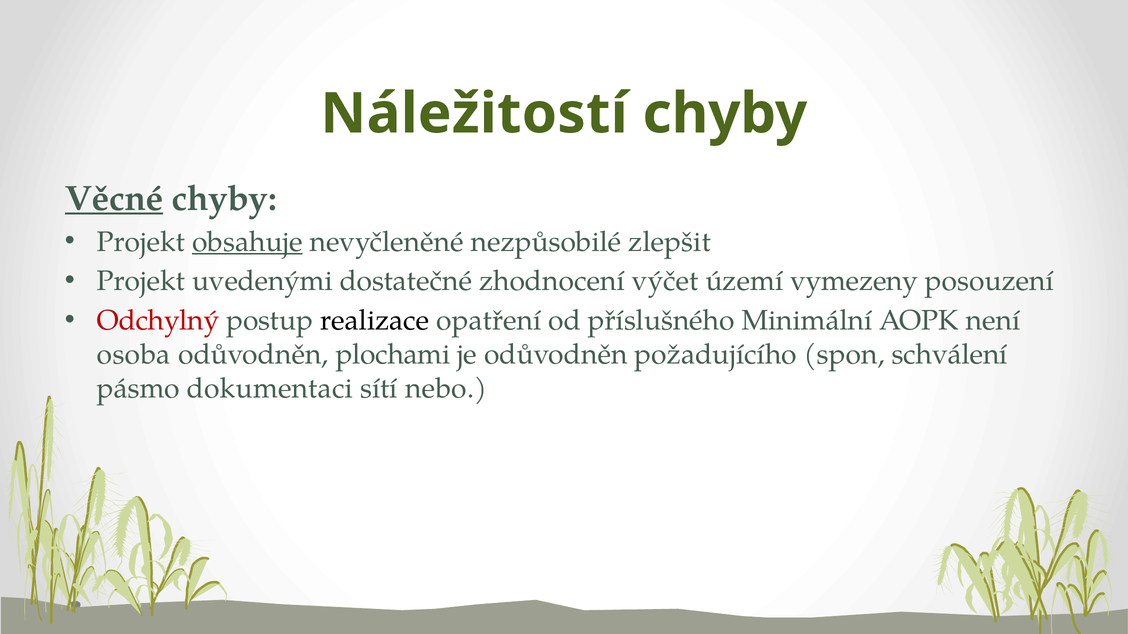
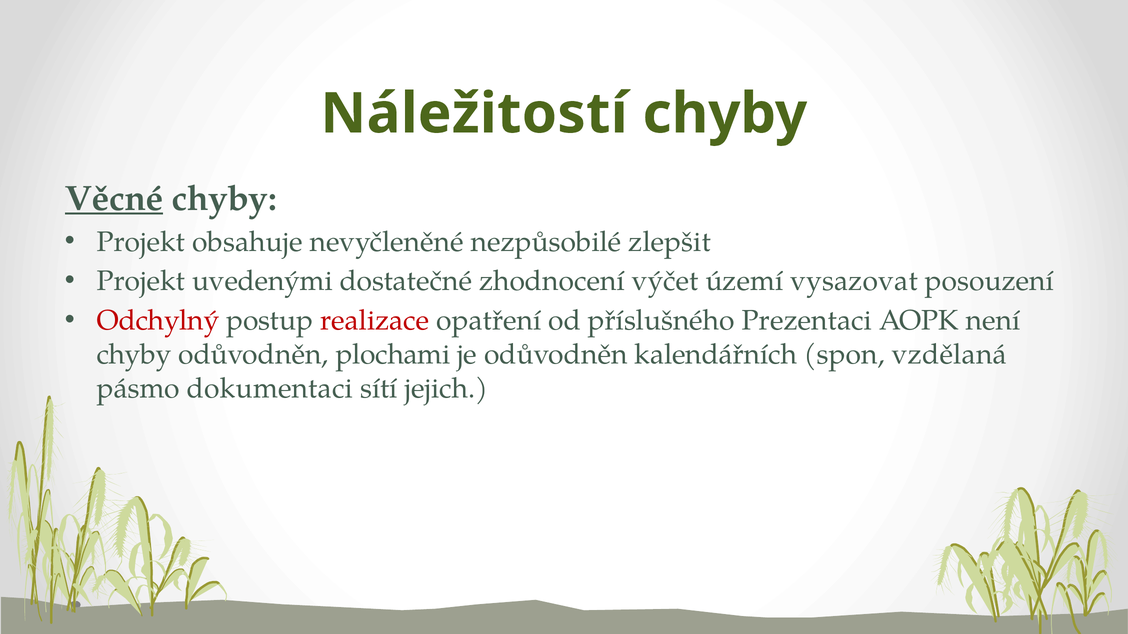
obsahuje underline: present -> none (247, 242)
vymezeny: vymezeny -> vysazovat (854, 281)
realizace colour: black -> red (375, 321)
Minimální: Minimální -> Prezentaci (807, 321)
osoba: osoba -> chyby (134, 355)
požadujícího: požadujícího -> kalendářních (716, 355)
schválení: schválení -> vzdělaná (949, 355)
nebo: nebo -> jejich (446, 389)
